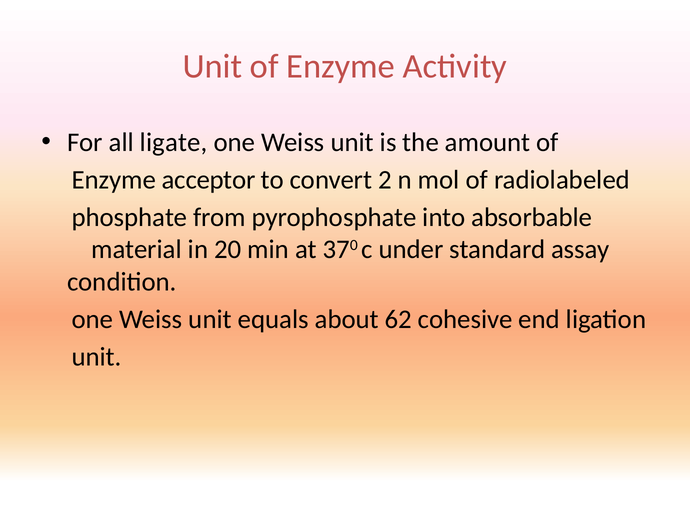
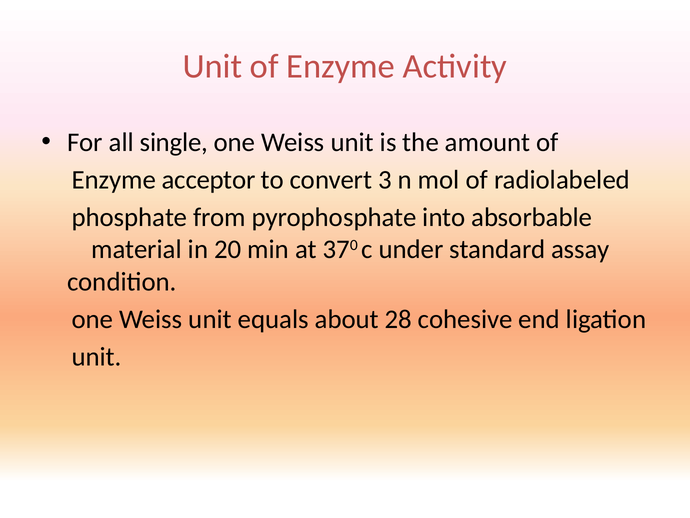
ligate: ligate -> single (174, 142)
2: 2 -> 3 (385, 180)
62: 62 -> 28 (398, 319)
